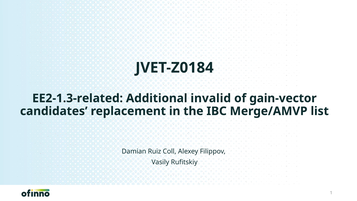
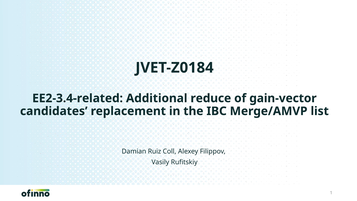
EE2-1.3-related: EE2-1.3-related -> EE2-3.4-related (78, 98)
invalid: invalid -> reduce (211, 98)
